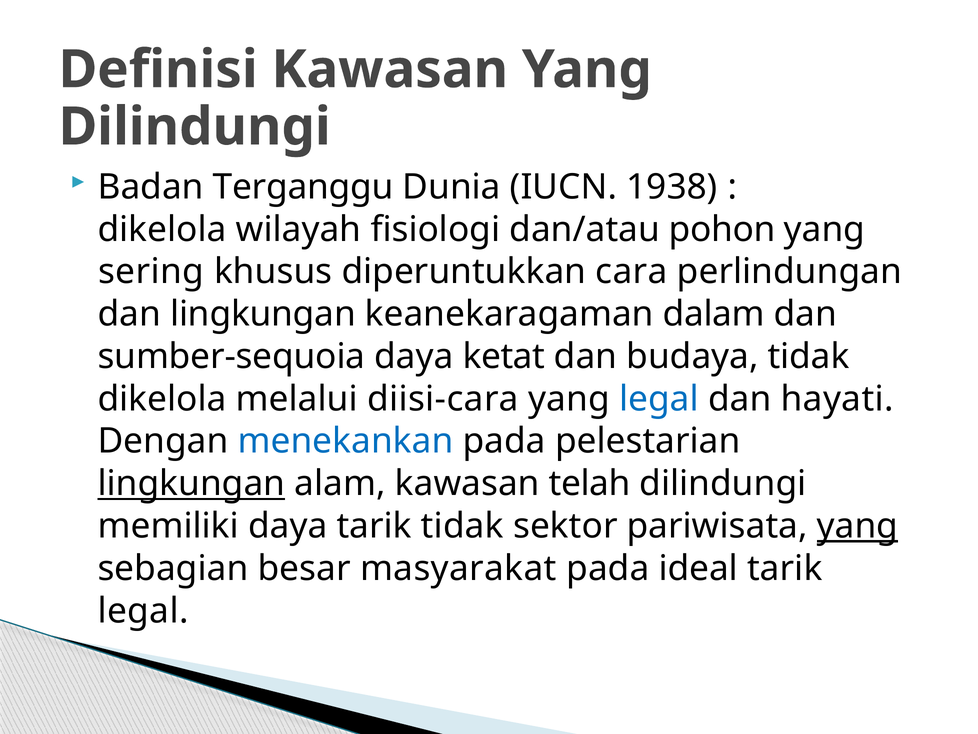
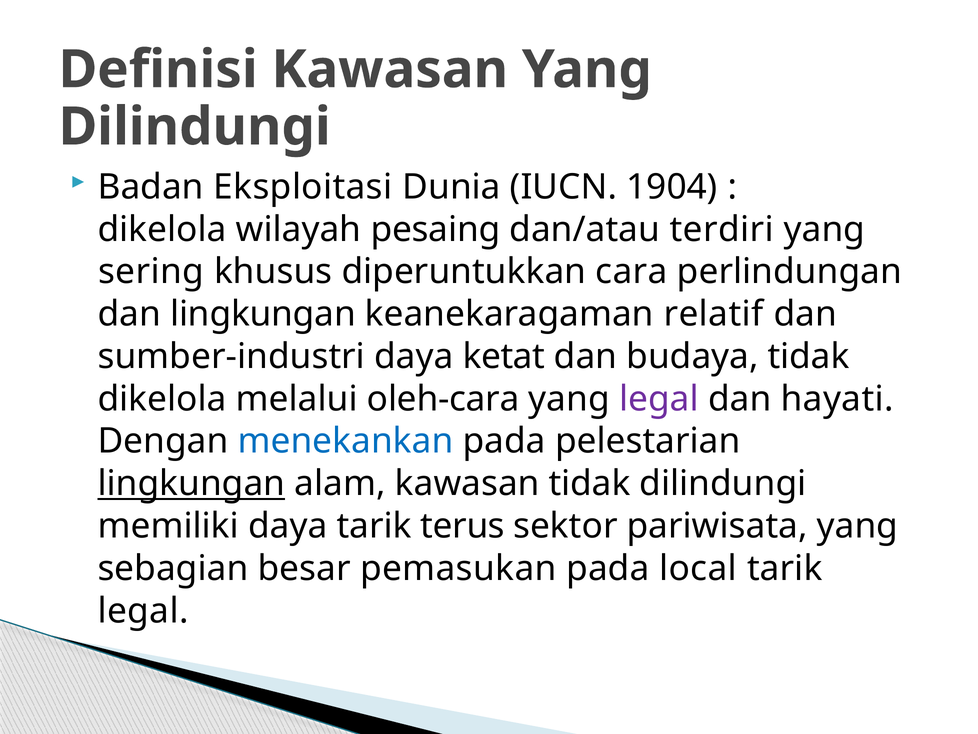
Terganggu: Terganggu -> Eksploitasi (303, 187)
1938: 1938 -> 1904 (672, 187)
fisiologi: fisiologi -> pesaing (435, 229)
pohon: pohon -> terdiri (722, 229)
dalam: dalam -> relatif (713, 314)
sumber-sequoia: sumber-sequoia -> sumber-industri (231, 356)
diisi-cara: diisi-cara -> oleh-cara (443, 399)
legal colour: blue -> purple (659, 399)
kawasan telah: telah -> tidak (590, 483)
tarik tidak: tidak -> terus (463, 526)
yang underline: present -> none (858, 526)
masyarakat: masyarakat -> pemasukan (458, 568)
ideal: ideal -> local (698, 568)
